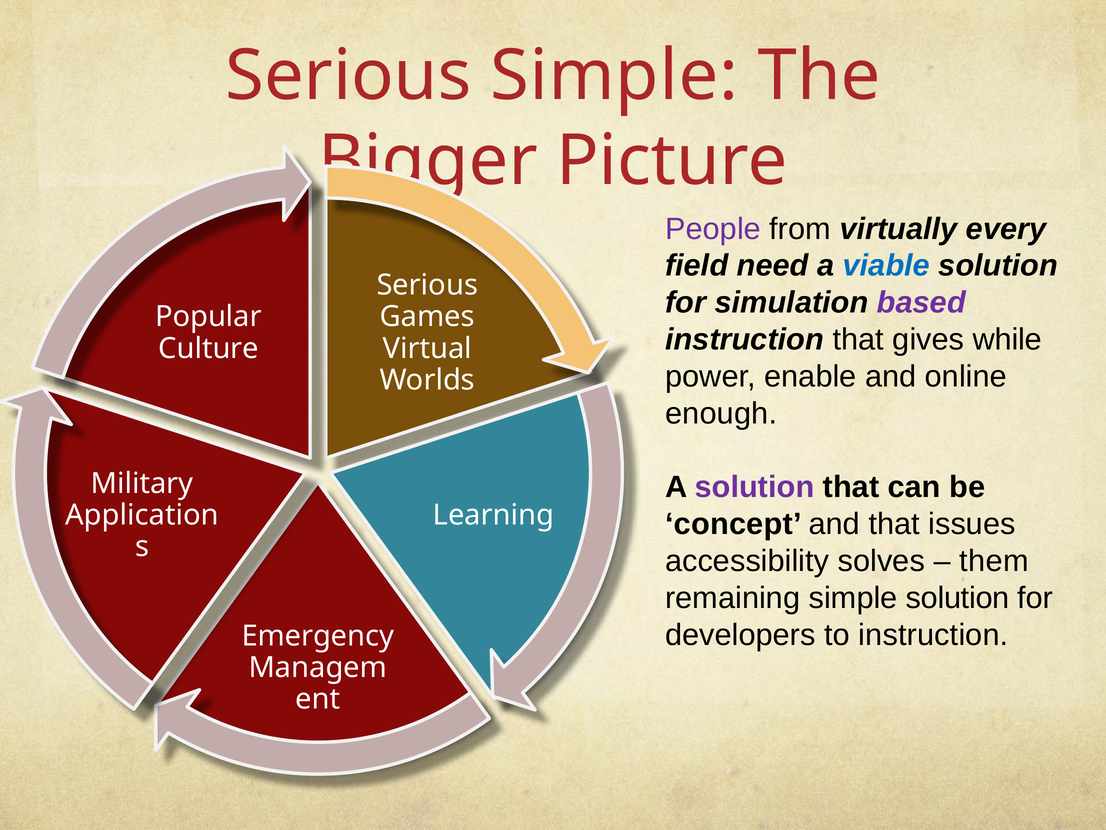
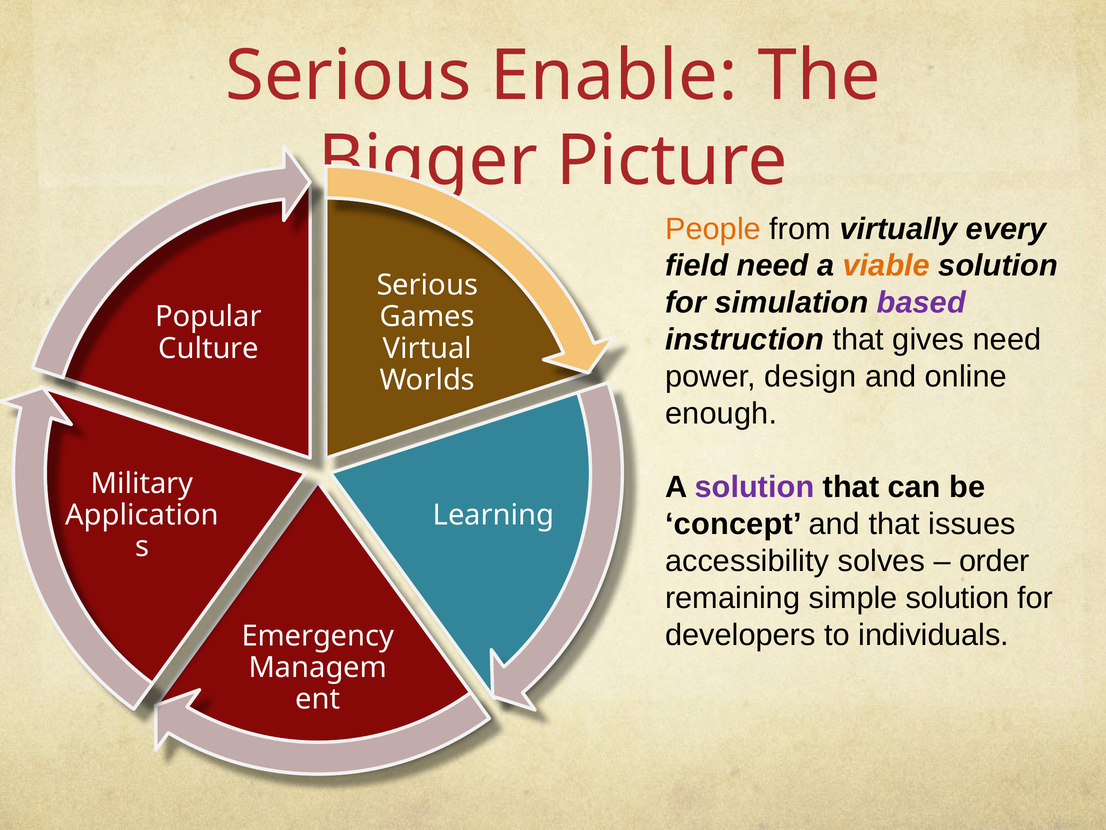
Serious Simple: Simple -> Enable (614, 76)
People colour: purple -> orange (713, 229)
viable colour: blue -> orange (886, 266)
gives while: while -> need (1007, 339)
enable: enable -> design (810, 376)
them: them -> order (994, 561)
to instruction: instruction -> individuals (934, 634)
